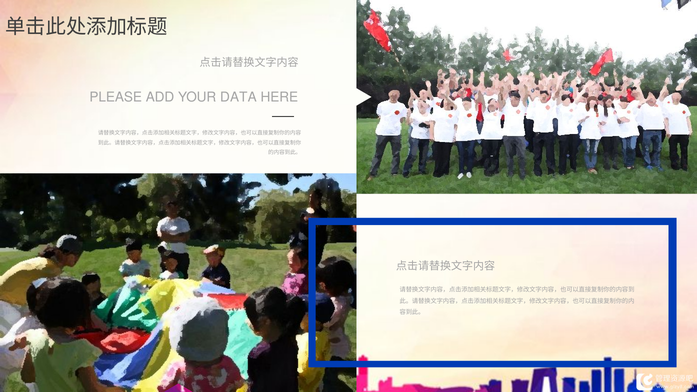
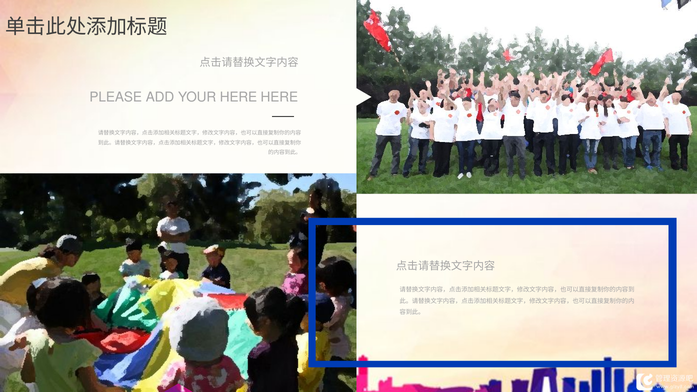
YOUR DATA: DATA -> HERE (239, 97)
